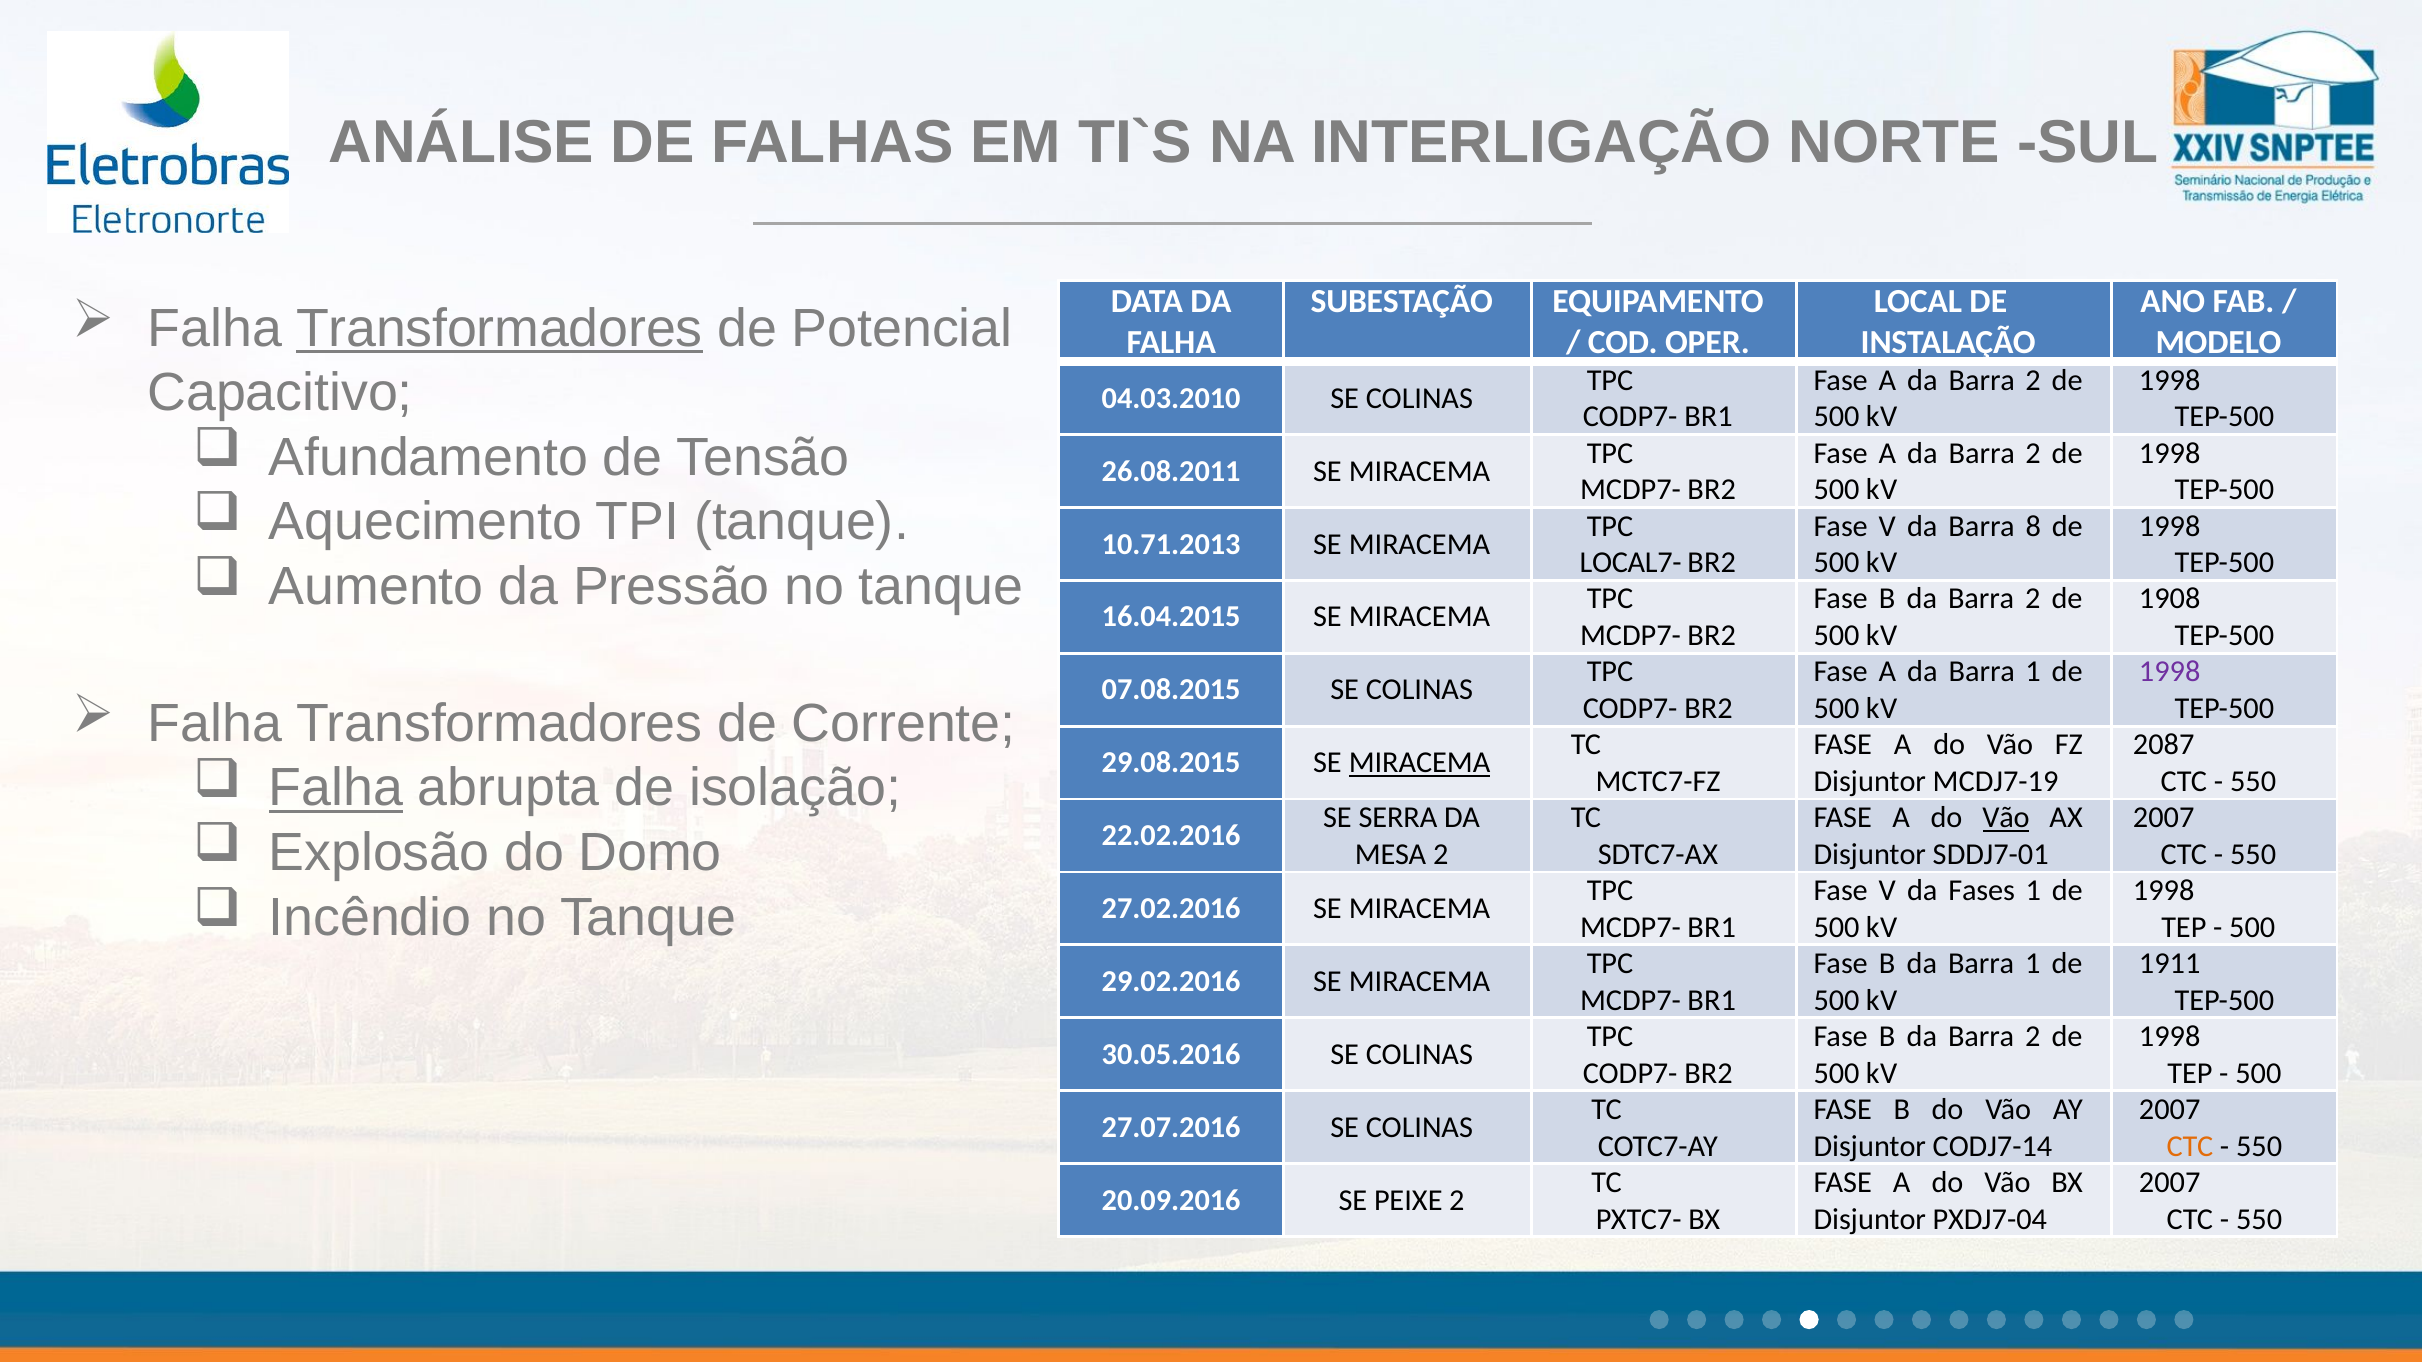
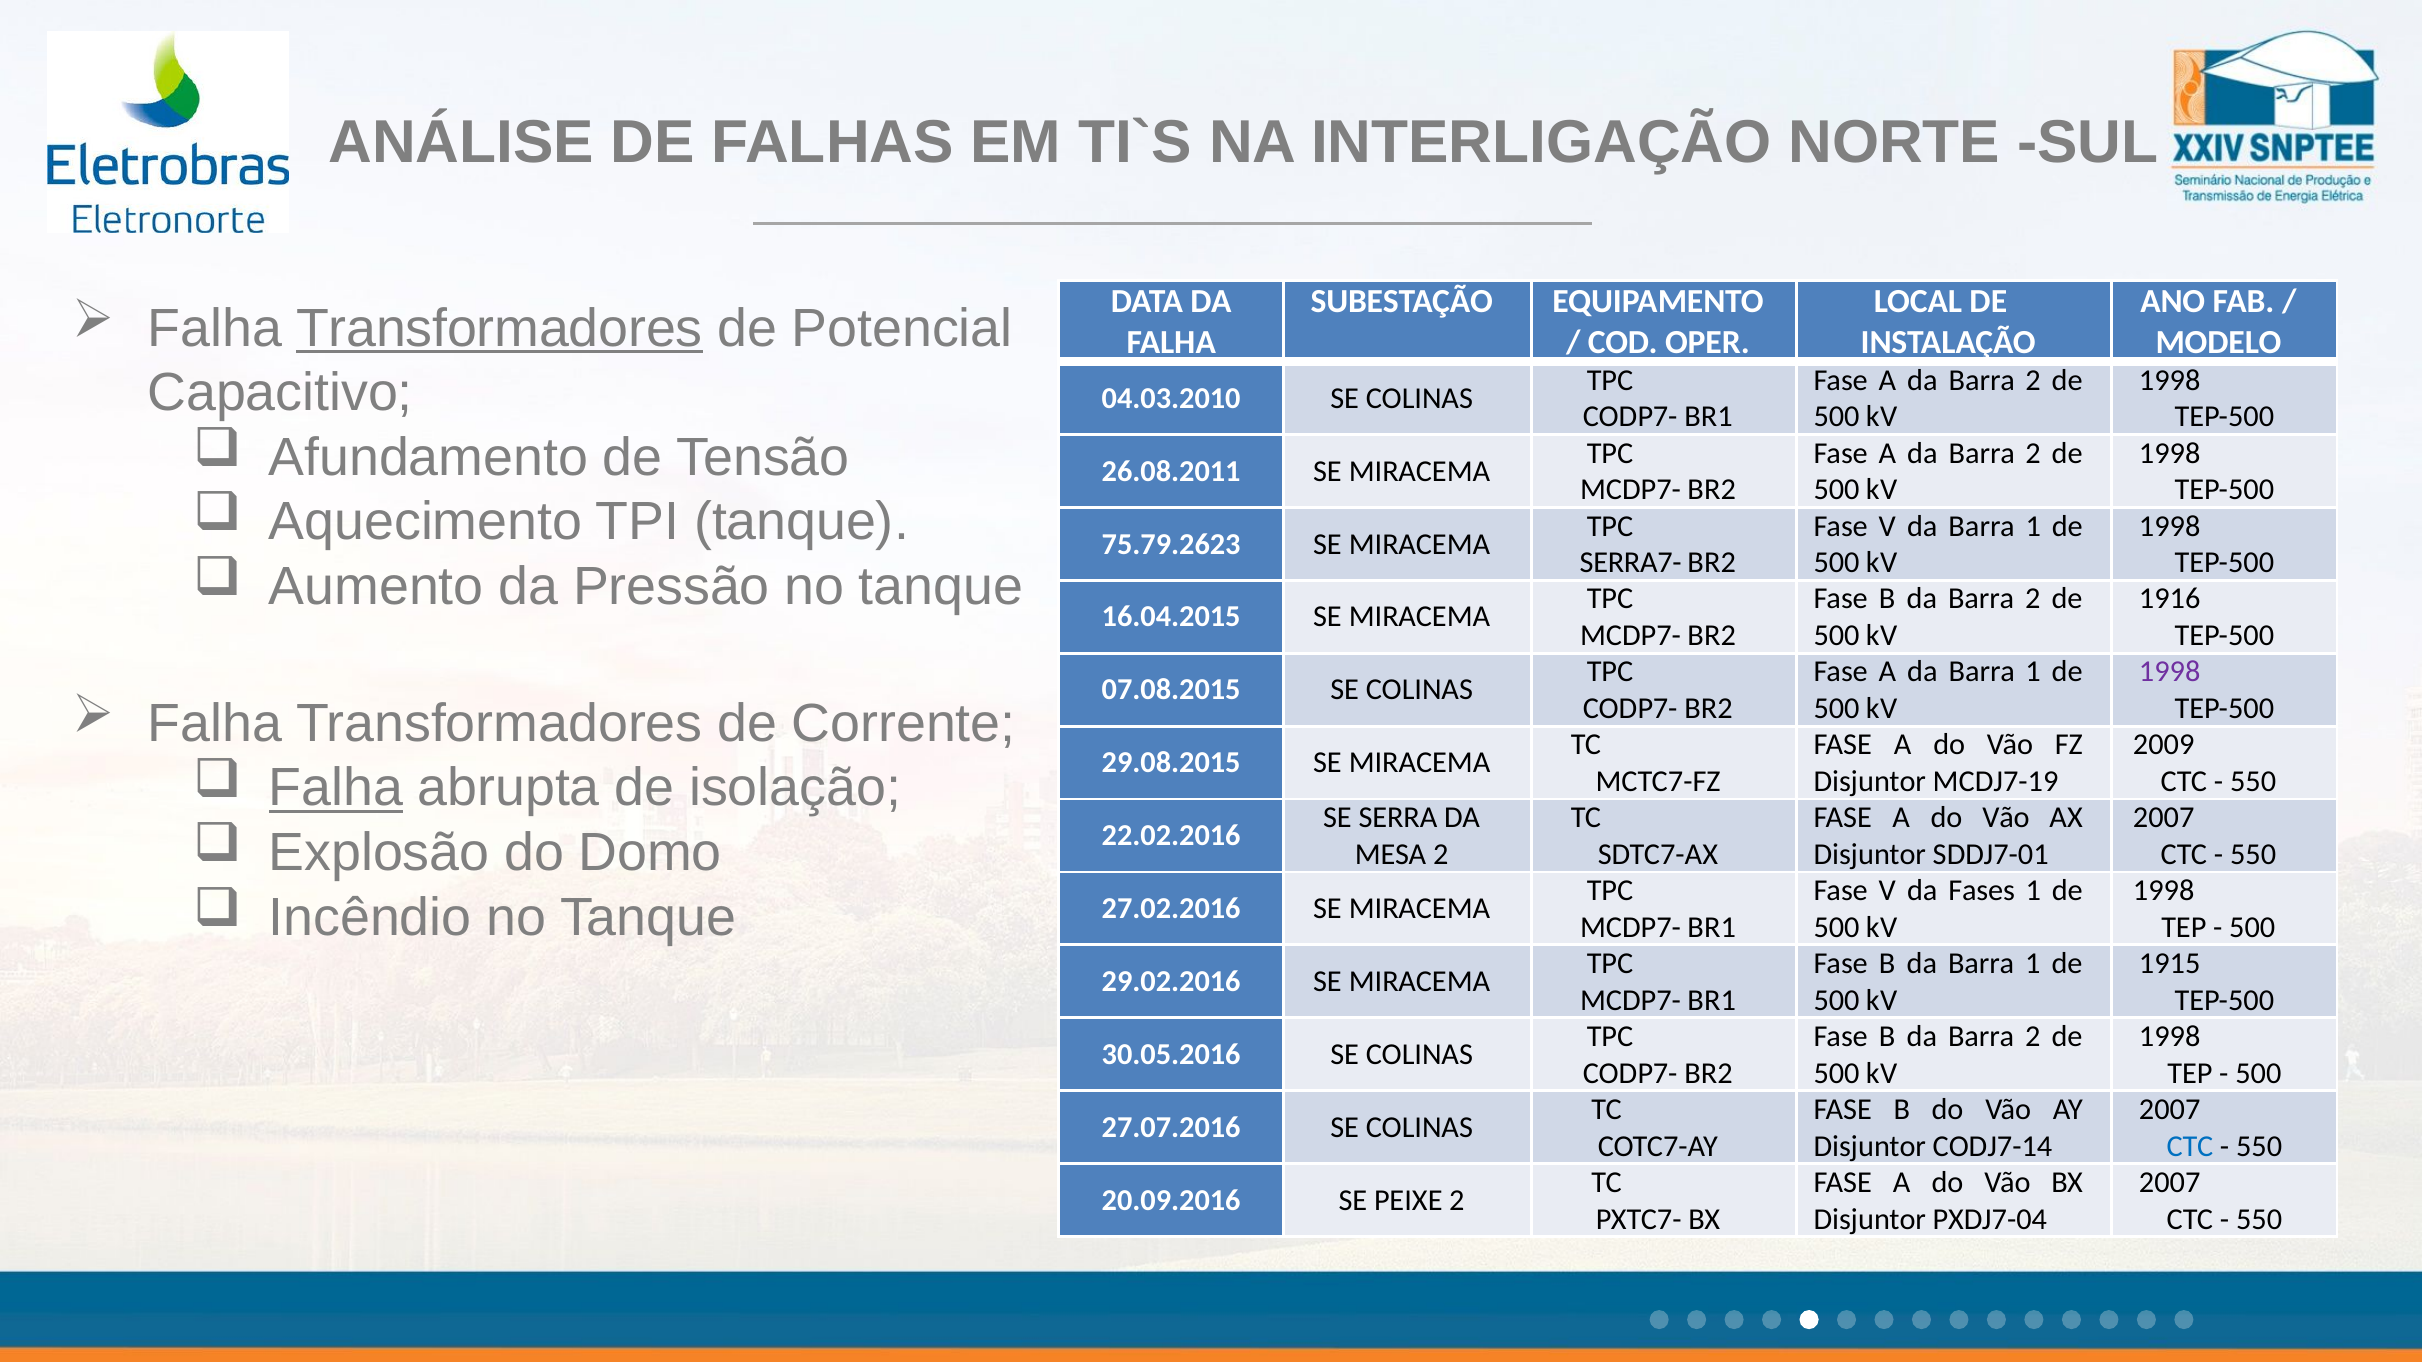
V da Barra 8: 8 -> 1 (2033, 526)
10.71.2013: 10.71.2013 -> 75.79.2623 (1171, 544)
LOCAL7-: LOCAL7- -> SERRA7- (1631, 563)
1908: 1908 -> 1916 (2170, 599)
2087: 2087 -> 2009 (2164, 745)
MIRACEMA underline: present -> none (1420, 763)
Vão underline: present -> none (2006, 818)
1911: 1911 -> 1915 (2170, 964)
CTC colour: orange -> blue (2190, 1147)
